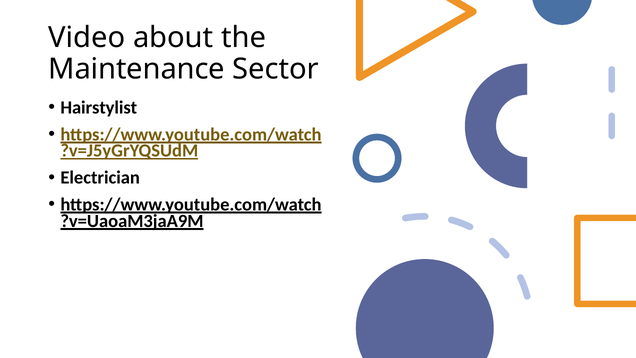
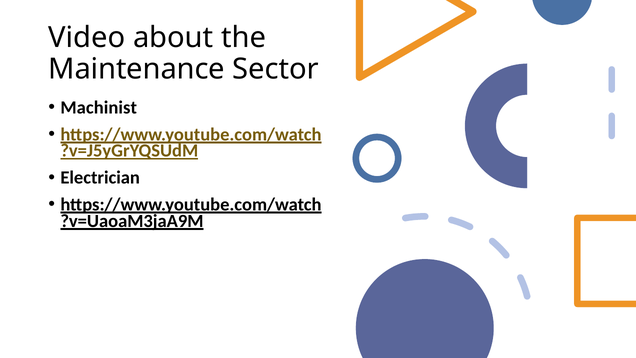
Hairstylist: Hairstylist -> Machinist (99, 107)
